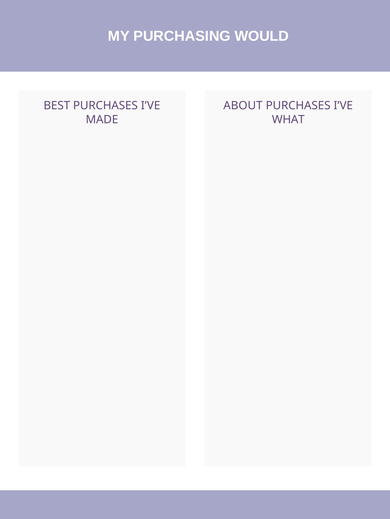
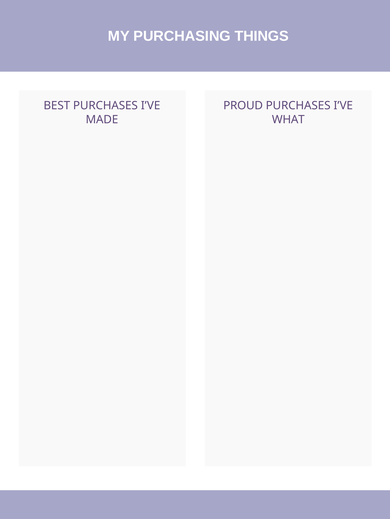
WOULD: WOULD -> THINGS (262, 36)
ABOUT: ABOUT -> PROUD (243, 106)
